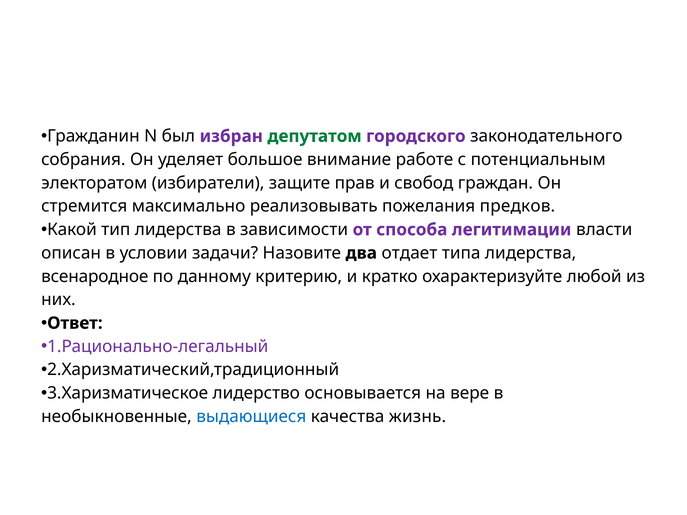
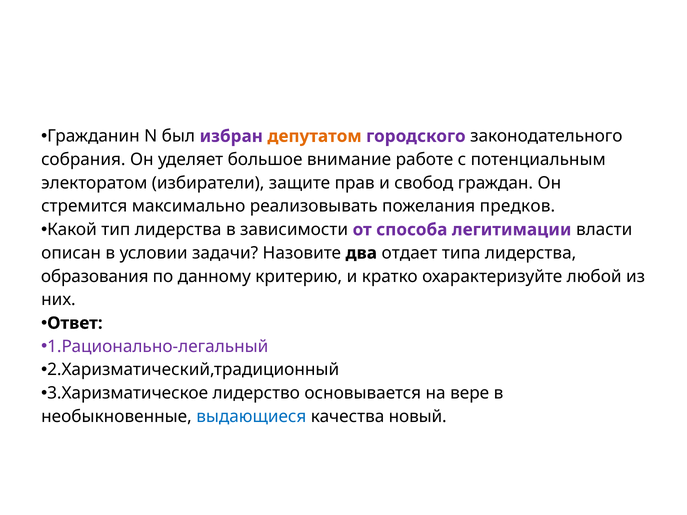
депутатом colour: green -> orange (315, 136)
всенародное: всенародное -> образования (95, 277)
жизнь: жизнь -> новый (418, 417)
